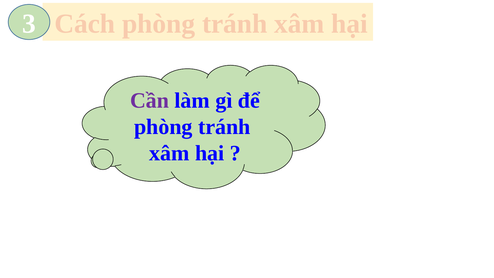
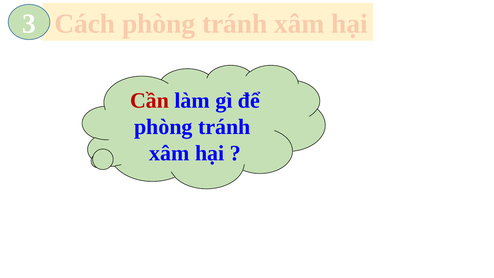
Cần colour: purple -> red (150, 101)
